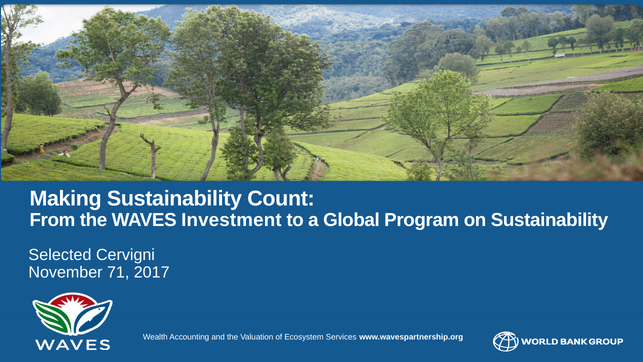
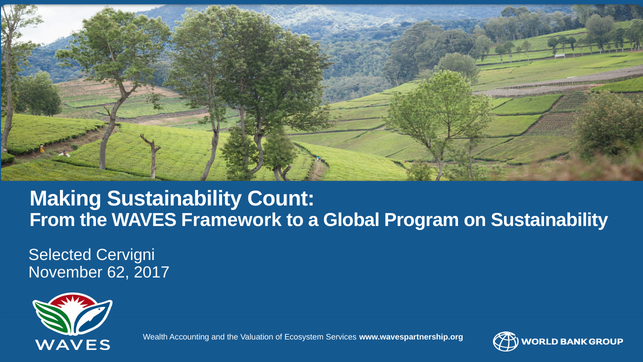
Investment: Investment -> Framework (231, 220)
71: 71 -> 62 (118, 272)
